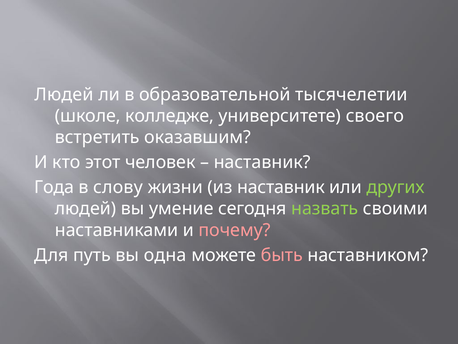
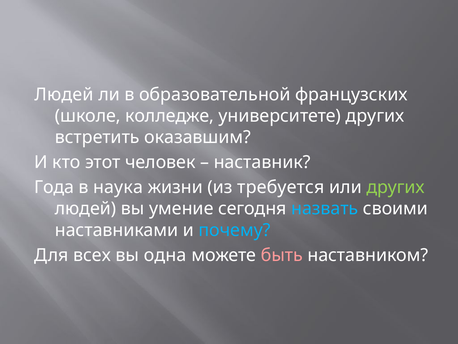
тысячелетии: тысячелетии -> французских (351, 94)
университете своего: своего -> других (375, 116)
слову: слову -> наука (118, 187)
из наставник: наставник -> требуется (281, 187)
назвать colour: light green -> light blue (325, 208)
почему colour: pink -> light blue (234, 230)
путь: путь -> всех (92, 255)
